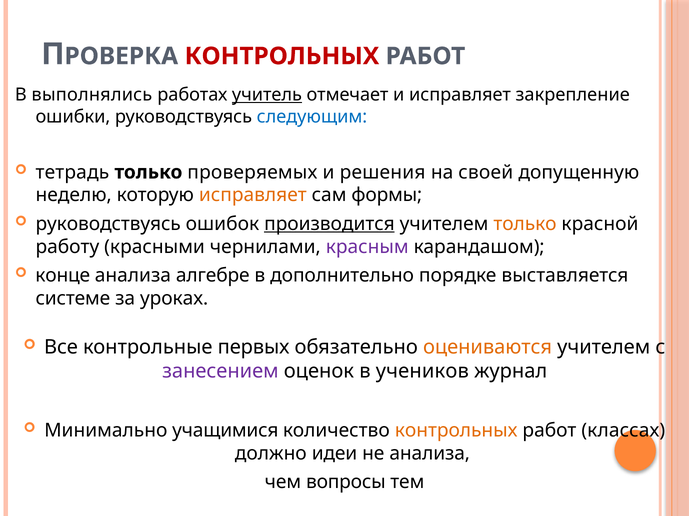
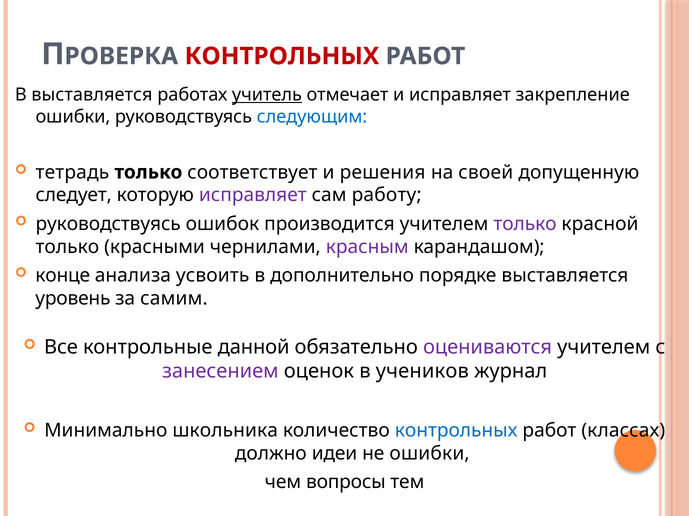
В выполнялись: выполнялись -> выставляется (92, 95)
проверяемых: проверяемых -> соответствует (252, 172)
неделю: неделю -> следует (74, 195)
исправляет colour: orange -> purple (253, 195)
формы: формы -> работу (387, 195)
производится underline: present -> none (329, 224)
только colour: orange -> purple (525, 224)
работу: работу -> только (67, 247)
алгебре: алгебре -> усвоить (213, 276)
системе: системе -> уровень (73, 299)
уроках: уроках -> самим (174, 299)
первых: первых -> данной (254, 348)
оцениваются colour: orange -> purple (488, 348)
учащимися: учащимися -> школьника (225, 431)
контрольных colour: orange -> blue (456, 431)
не анализа: анализа -> ошибки (430, 454)
